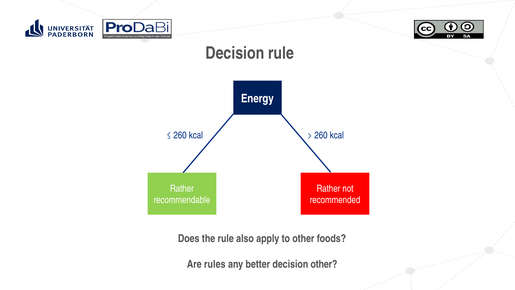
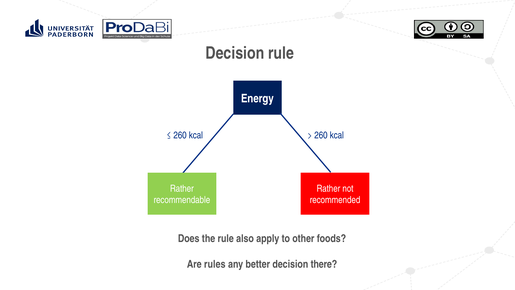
decision other: other -> there (324, 264)
